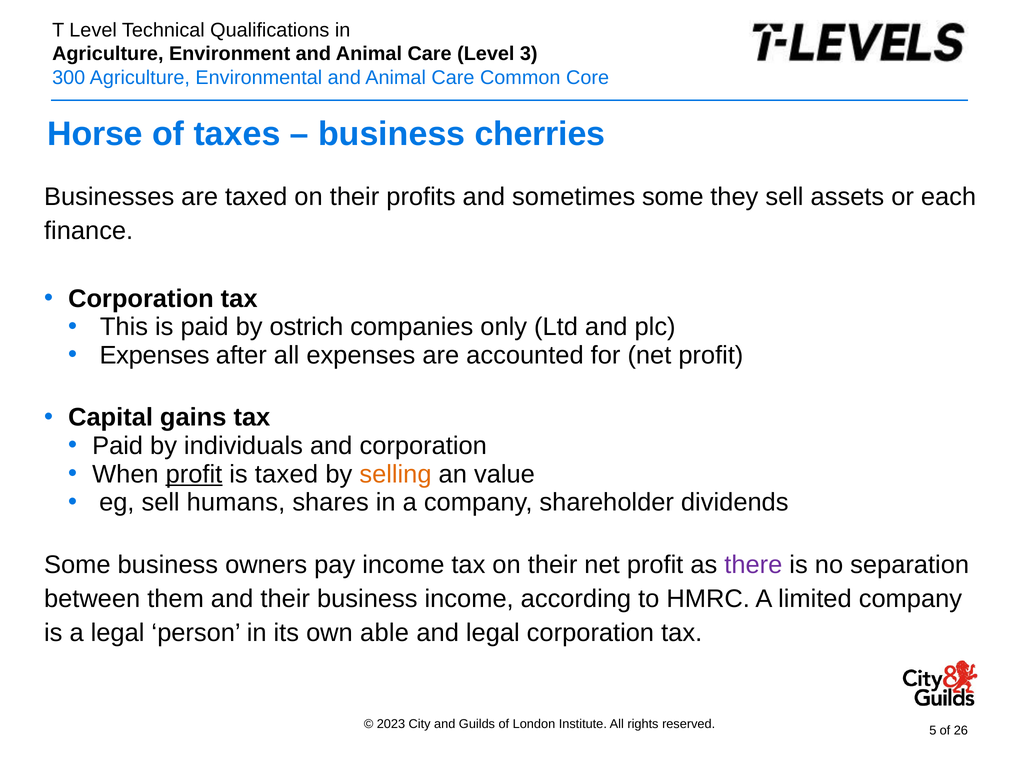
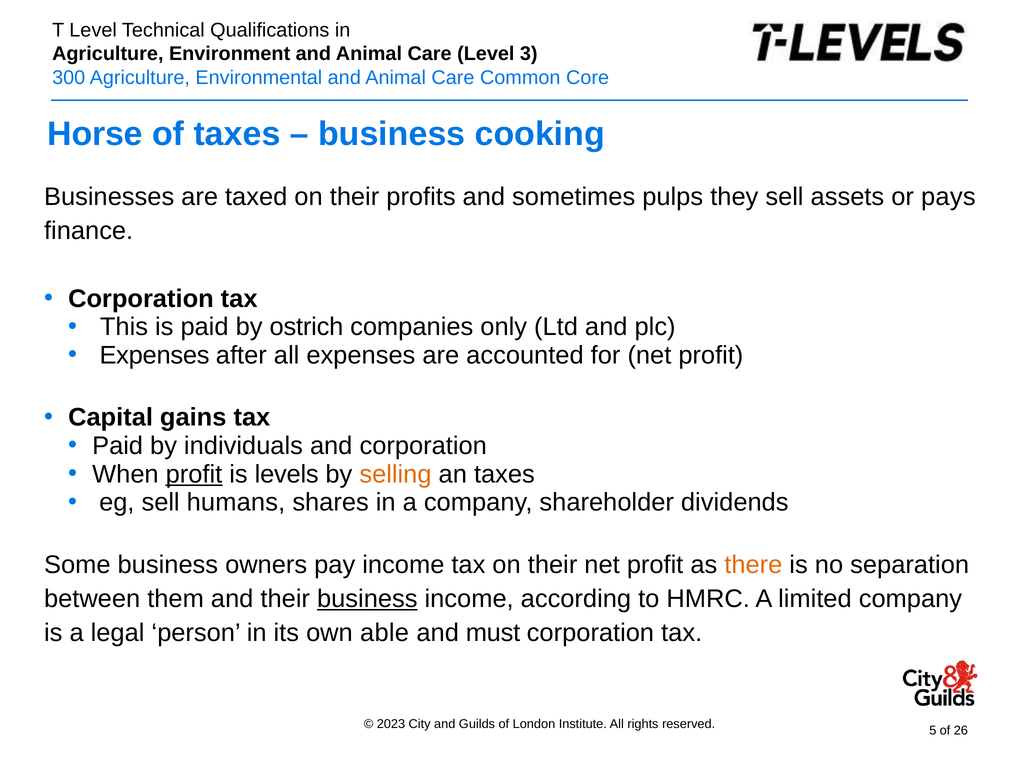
cherries: cherries -> cooking (540, 134)
sometimes some: some -> pulps (673, 197)
each: each -> pays (948, 197)
is taxed: taxed -> levels (287, 474)
an value: value -> taxes (504, 474)
there colour: purple -> orange (753, 565)
business underline: none -> present (367, 599)
and legal: legal -> must (493, 633)
